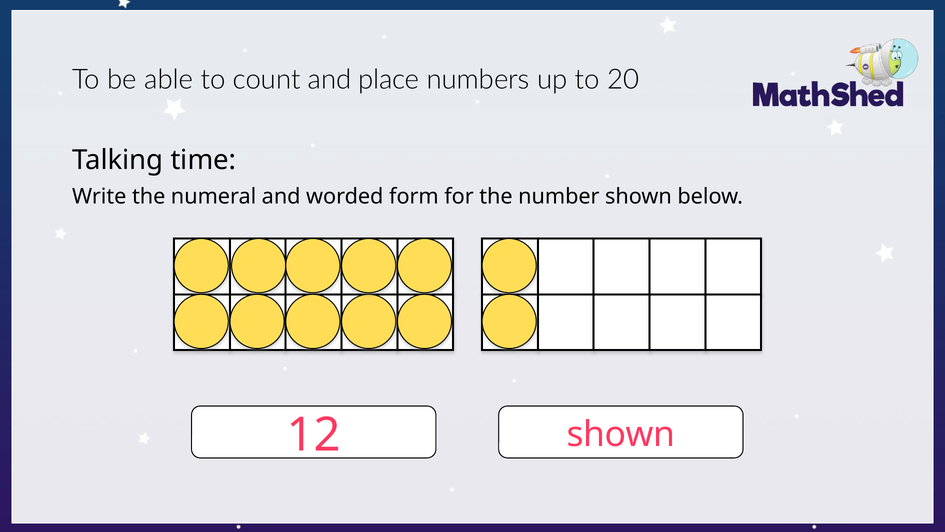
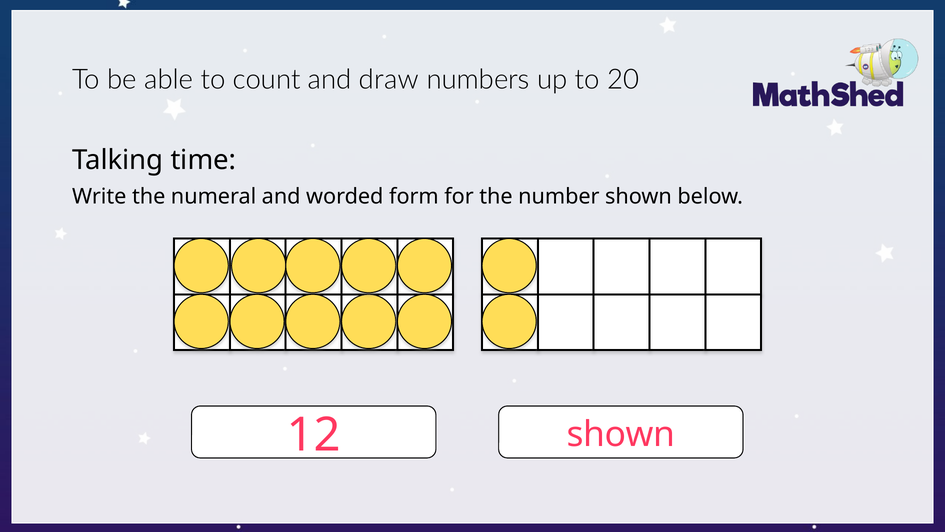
place: place -> draw (389, 79)
